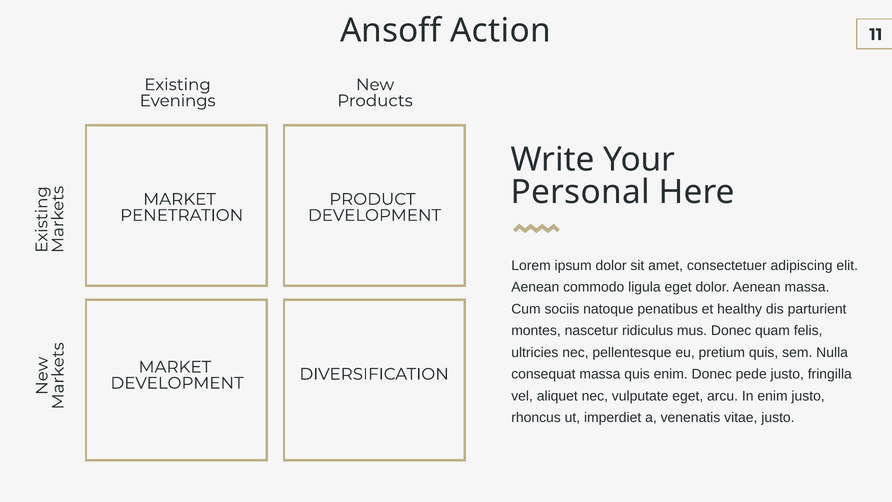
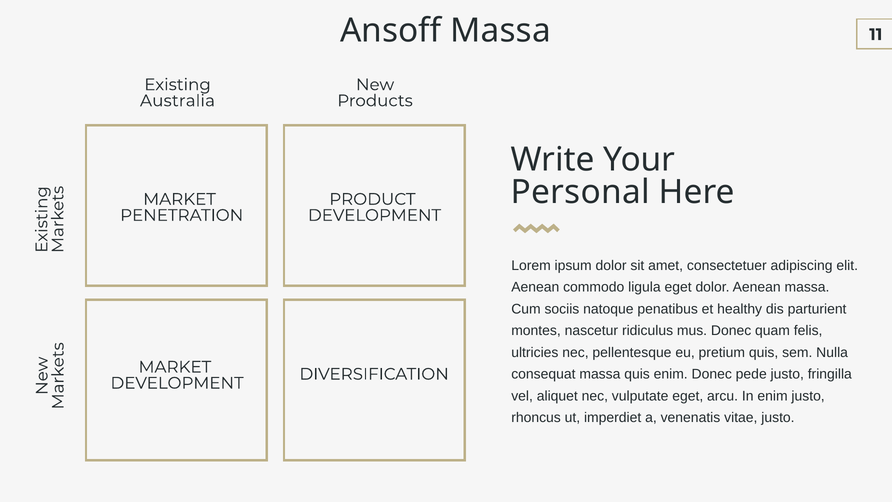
Ansoff Action: Action -> Massa (501, 31)
Evenings: Evenings -> Australia (177, 101)
